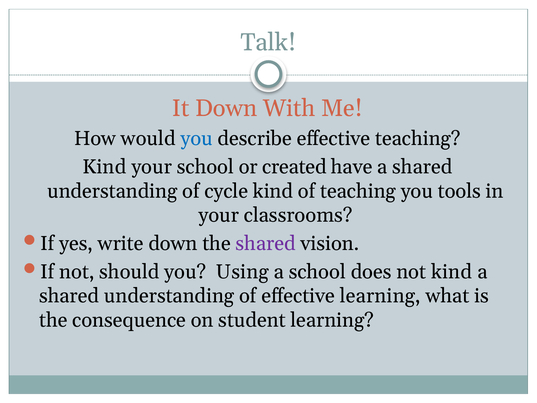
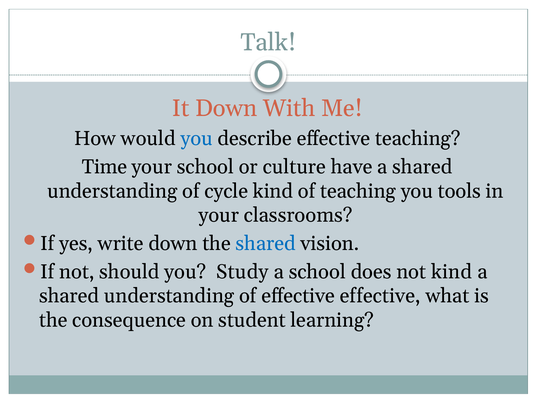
Kind: Kind -> Time (105, 167)
created: created -> culture (294, 167)
shared colour: purple -> blue (266, 243)
Using: Using -> Study (242, 272)
effective learning: learning -> effective (380, 296)
